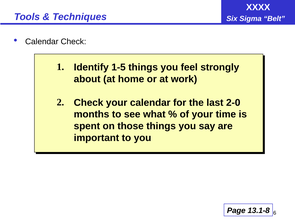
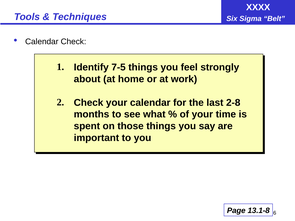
1-5: 1-5 -> 7-5 (119, 67)
2-0: 2-0 -> 2-8 (233, 103)
